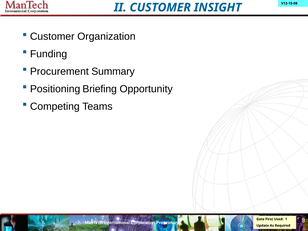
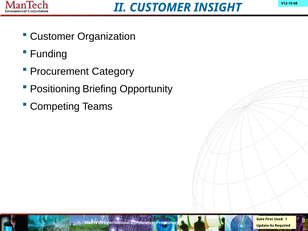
Summary: Summary -> Category (113, 71)
